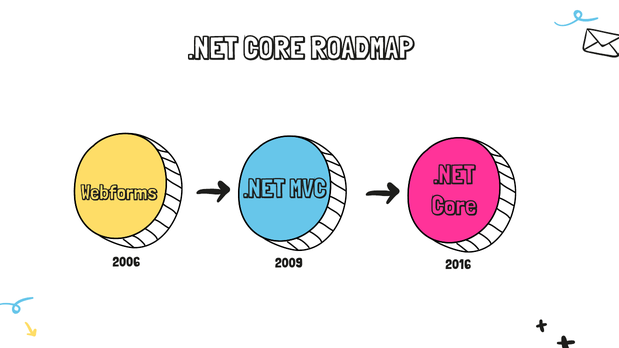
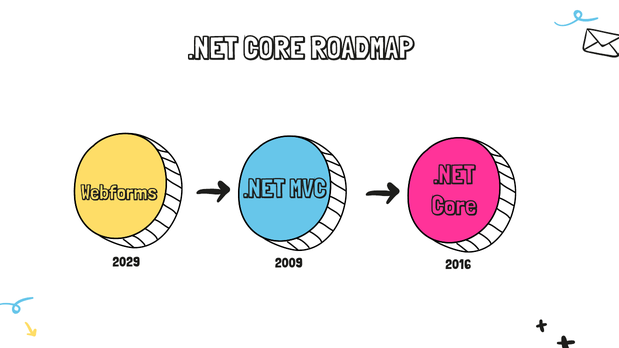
2006: 2006 -> 2029 (126, 262)
